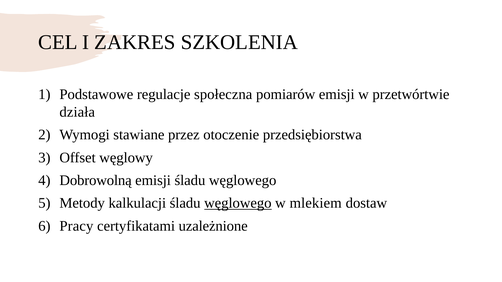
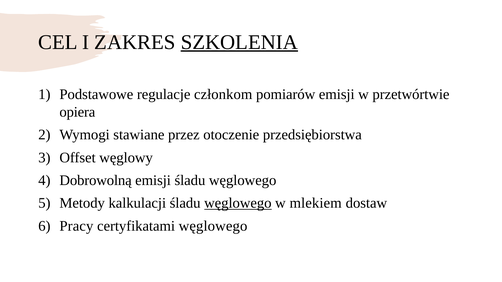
SZKOLENIA underline: none -> present (239, 42)
społeczna: społeczna -> członkom (223, 95)
działa: działa -> opiera (77, 112)
certyfikatami uzależnione: uzależnione -> węglowego (213, 226)
